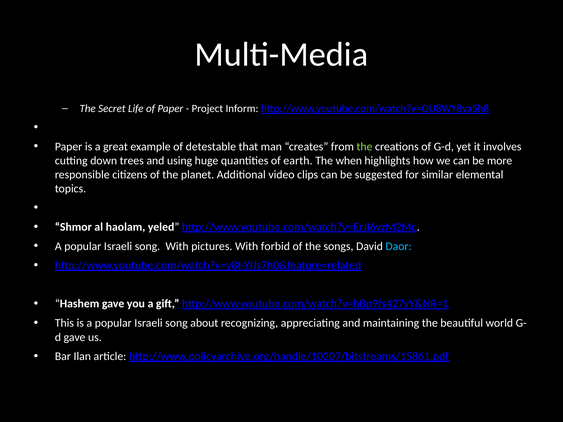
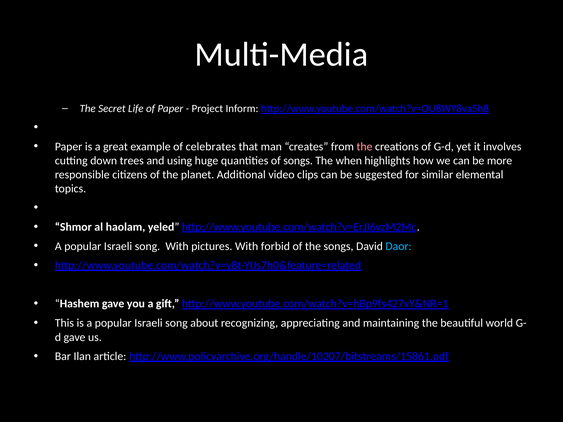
detestable: detestable -> celebrates (211, 147)
the colour: light green -> pink (364, 147)
of earth: earth -> songs (298, 161)
